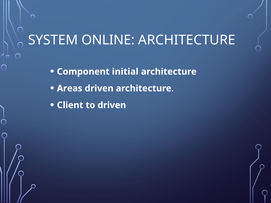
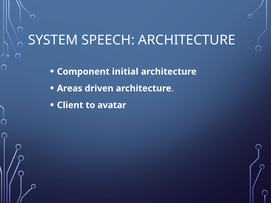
ONLINE: ONLINE -> SPEECH (108, 40)
to driven: driven -> avatar (112, 105)
